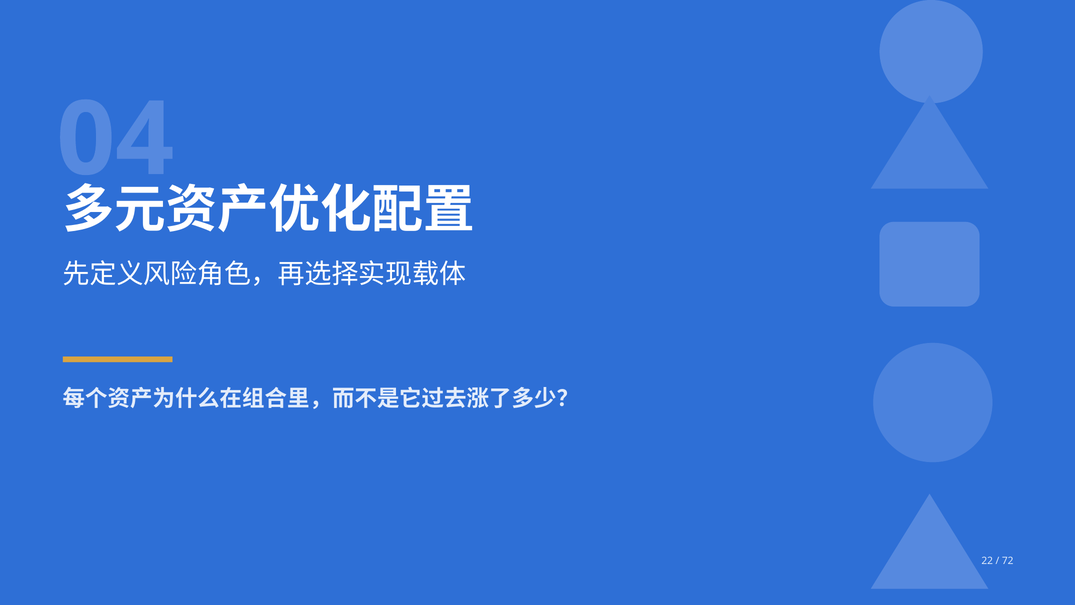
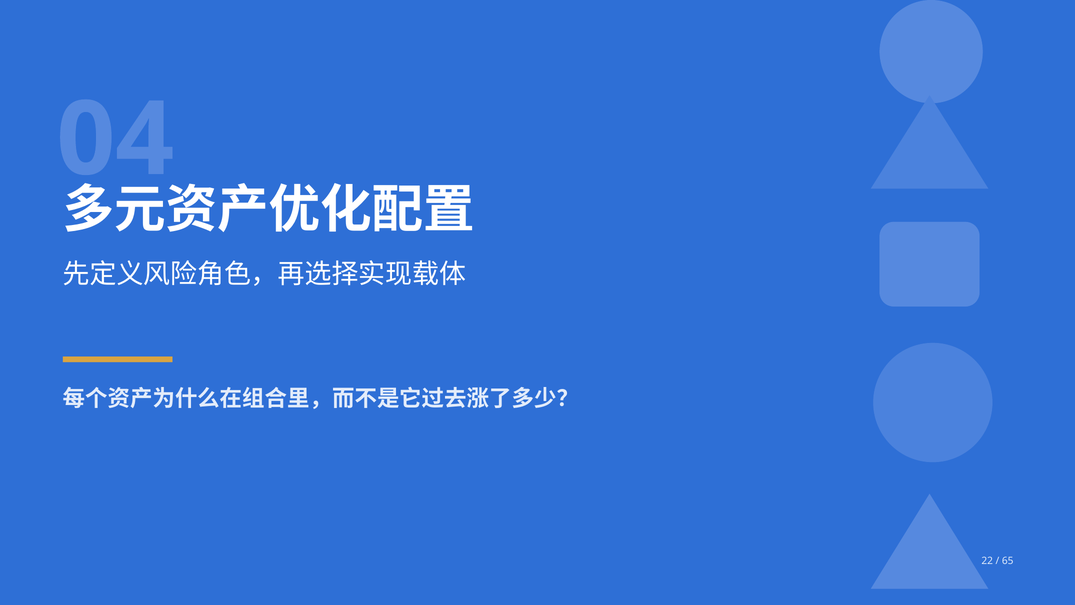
72: 72 -> 65 (1008, 561)
